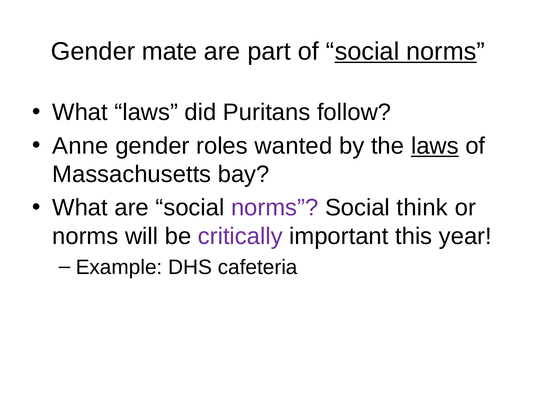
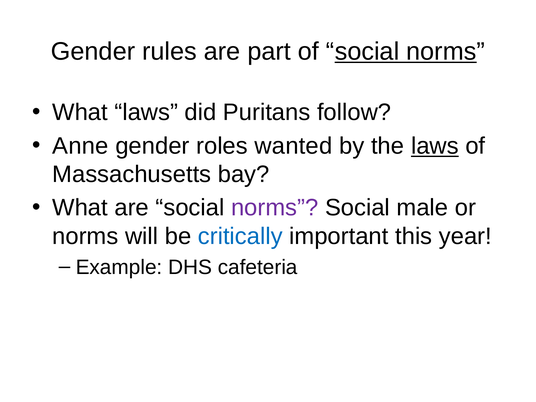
mate: mate -> rules (170, 51)
think: think -> male (422, 208)
critically colour: purple -> blue (240, 236)
